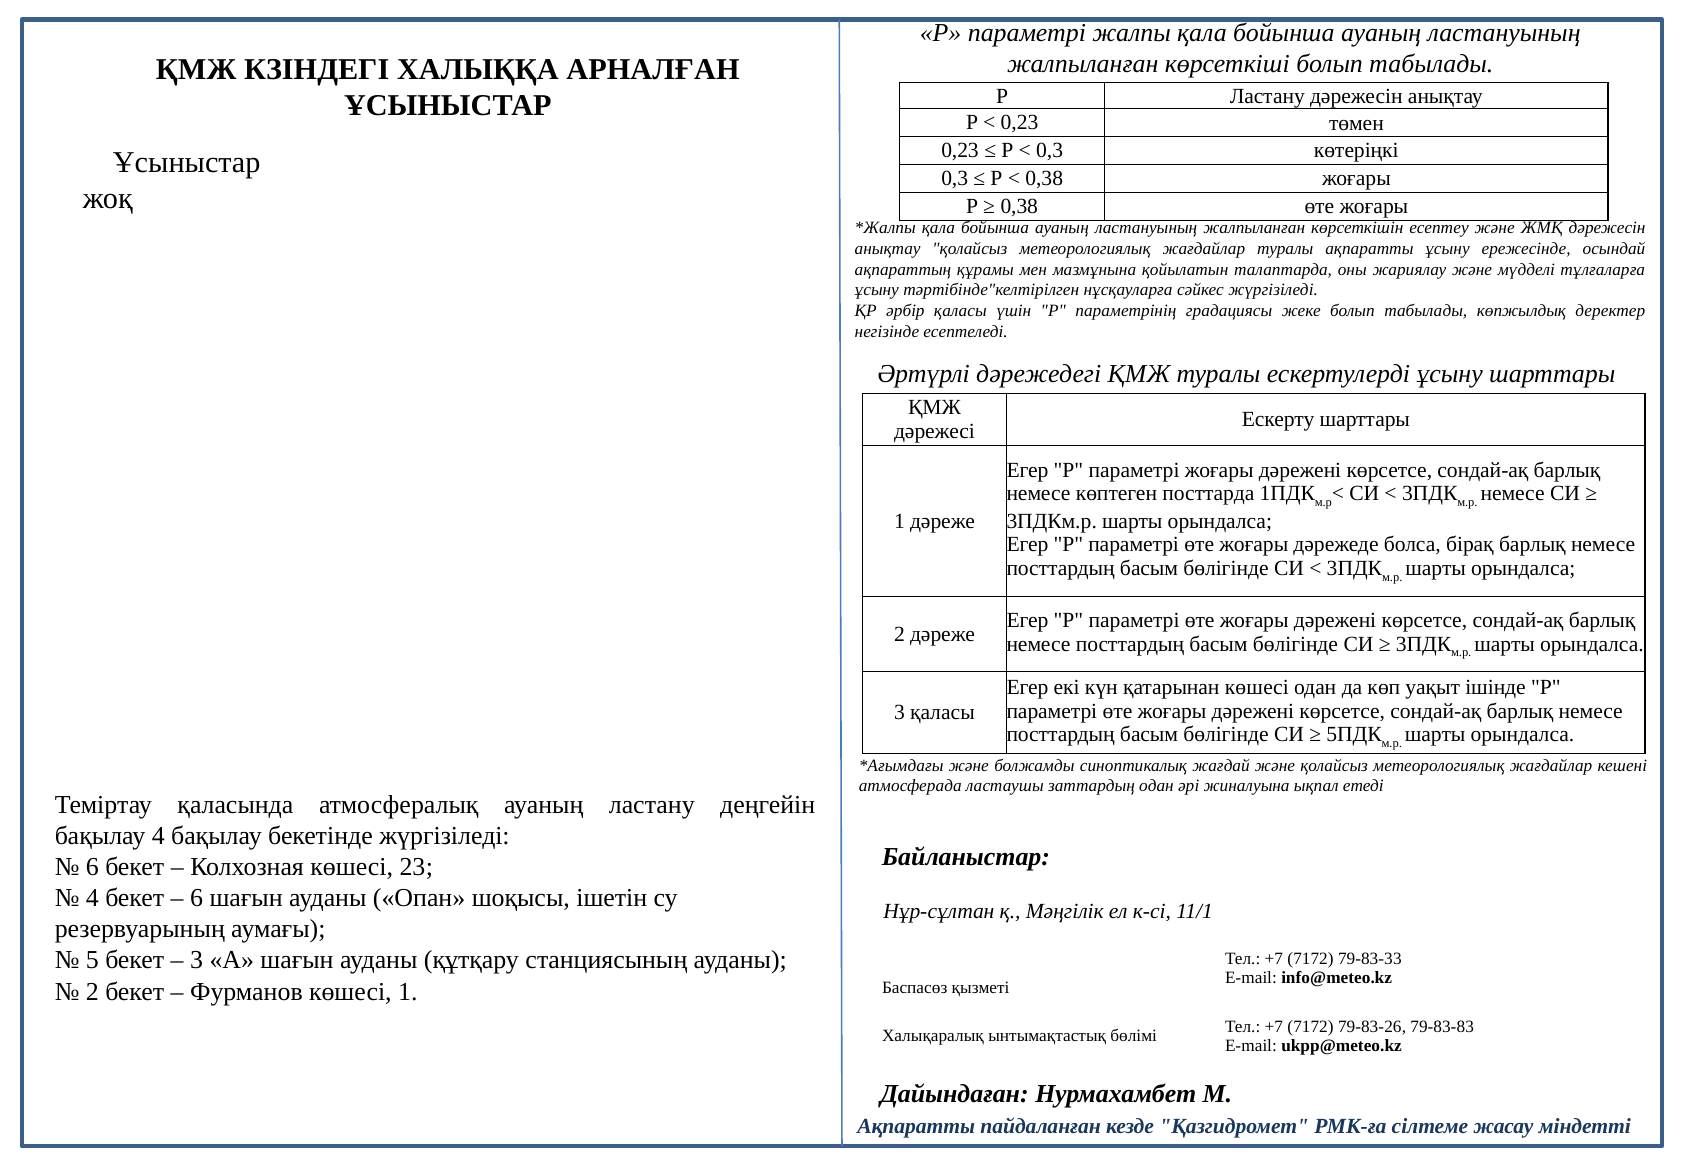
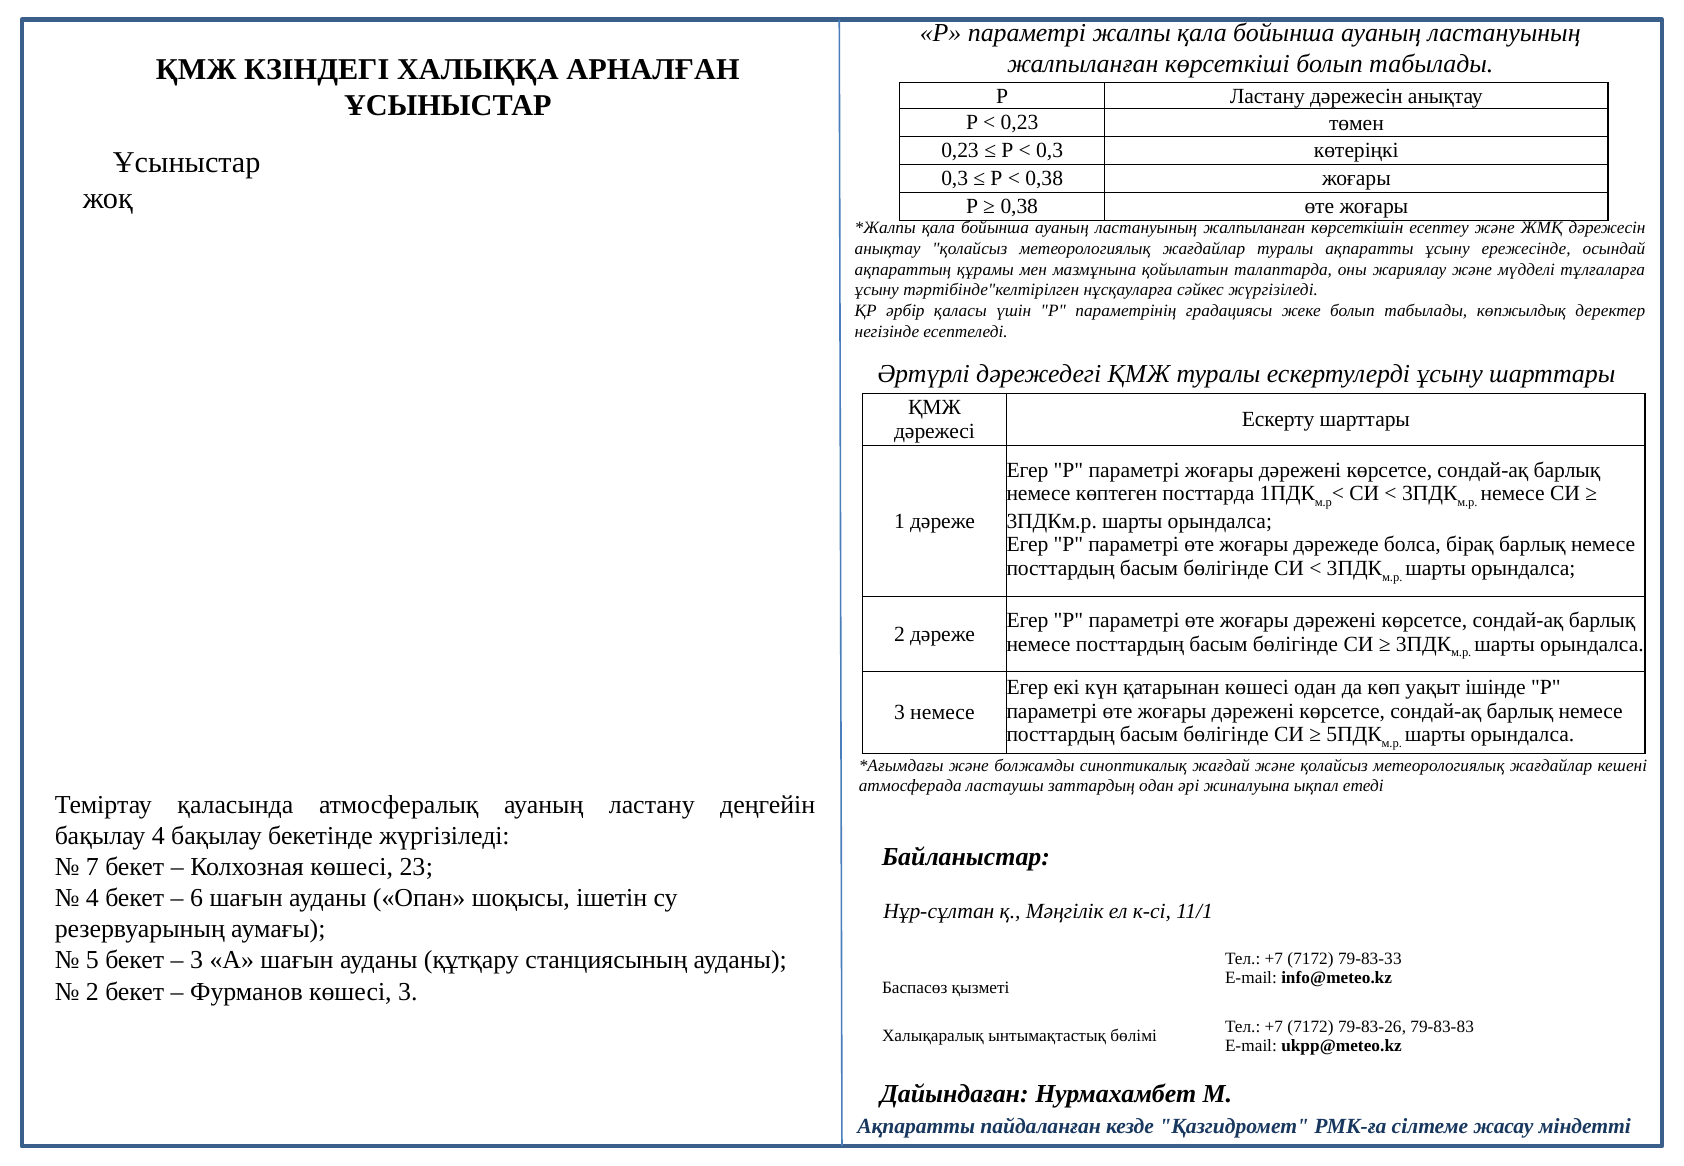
3 қаласы: қаласы -> немесе (942, 713)
6: 6 -> 7 (92, 867)
көшесі 1: 1 -> 3 (408, 991)
